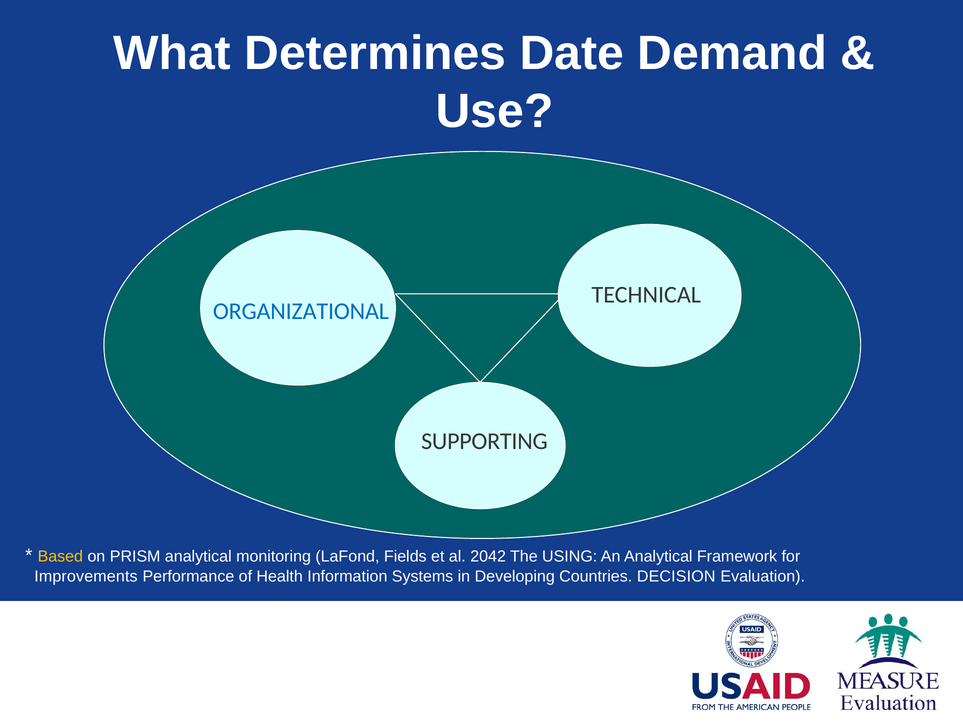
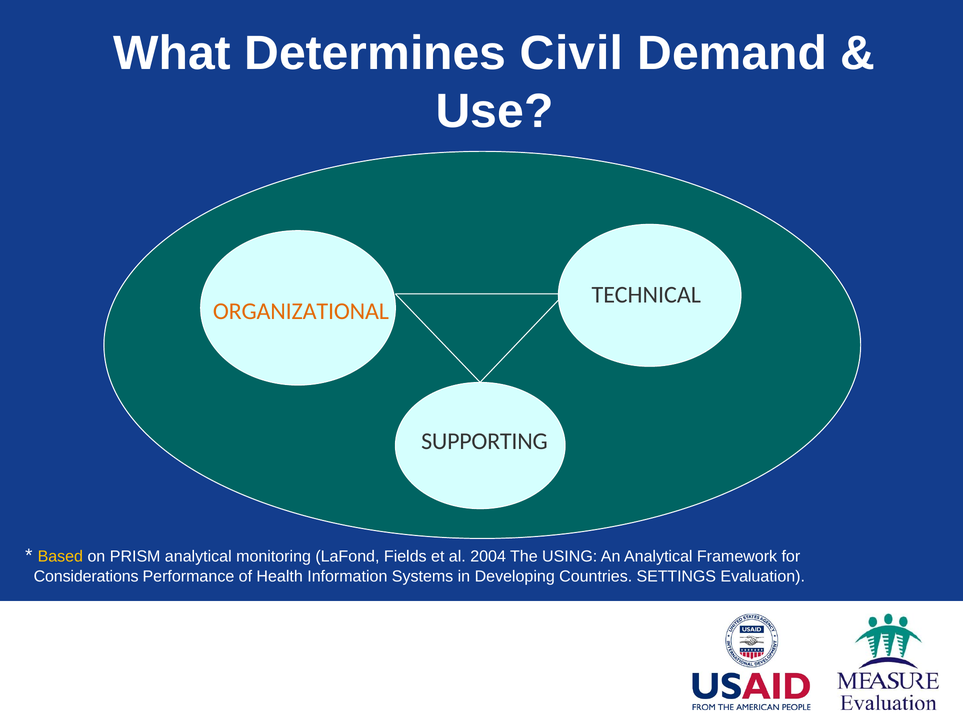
Date: Date -> Civil (572, 53)
ORGANIZATIONAL colour: blue -> orange (301, 312)
2042: 2042 -> 2004 (488, 557)
Improvements: Improvements -> Considerations (86, 577)
DECISION: DECISION -> SETTINGS (676, 577)
